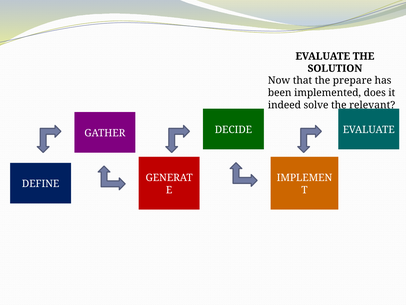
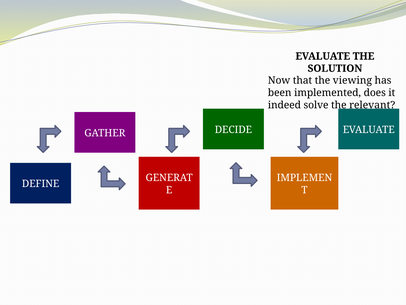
prepare: prepare -> viewing (352, 81)
